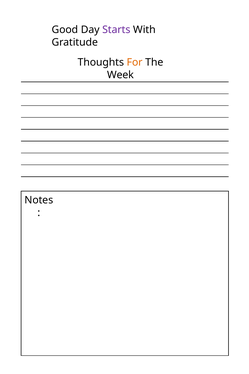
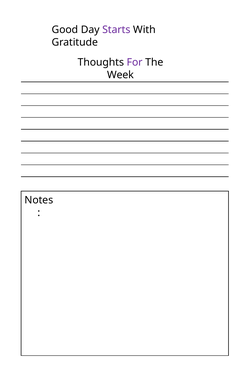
For colour: orange -> purple (135, 62)
